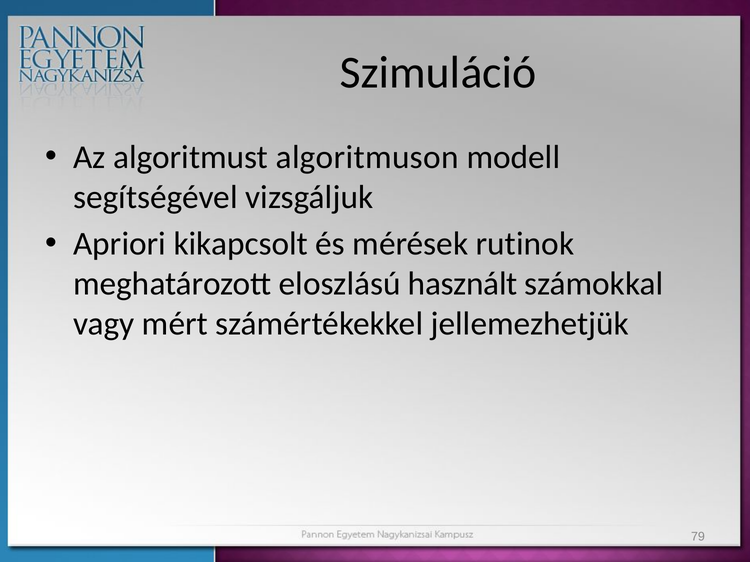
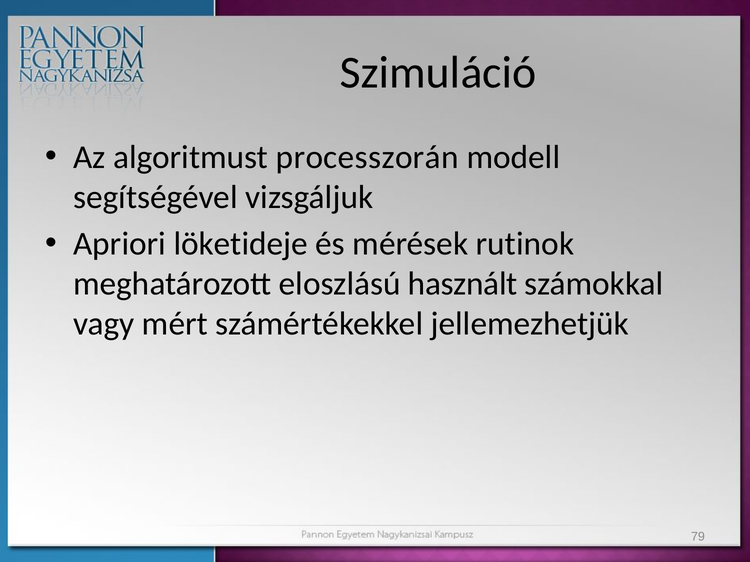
algoritmuson: algoritmuson -> processzorán (367, 157)
kikapcsolt: kikapcsolt -> löketideje (241, 244)
